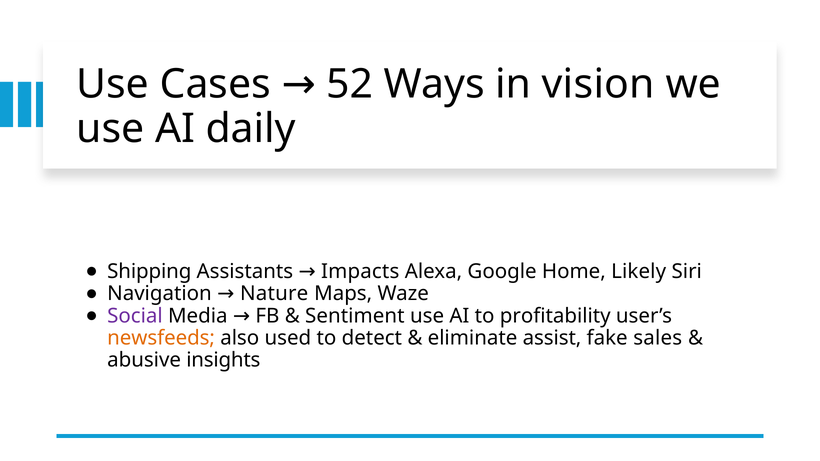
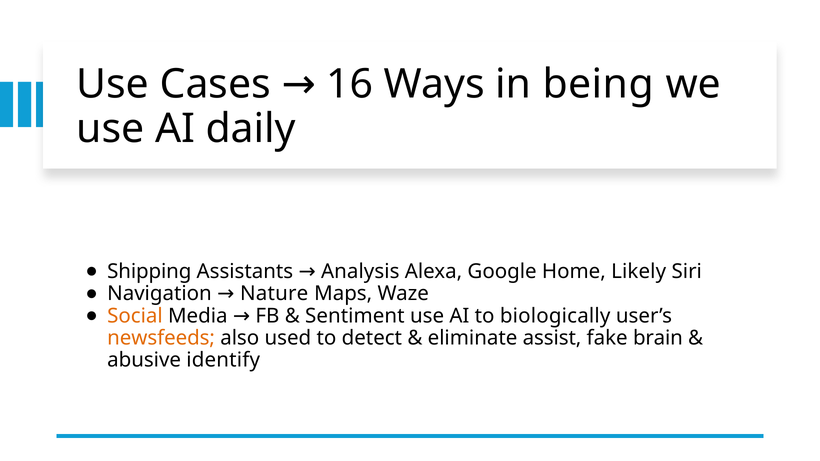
52: 52 -> 16 (350, 84)
vision: vision -> being (598, 84)
Impacts: Impacts -> Analysis (360, 272)
Social colour: purple -> orange (135, 316)
profitability: profitability -> biologically (555, 316)
sales: sales -> brain (658, 338)
insights: insights -> identify (223, 360)
